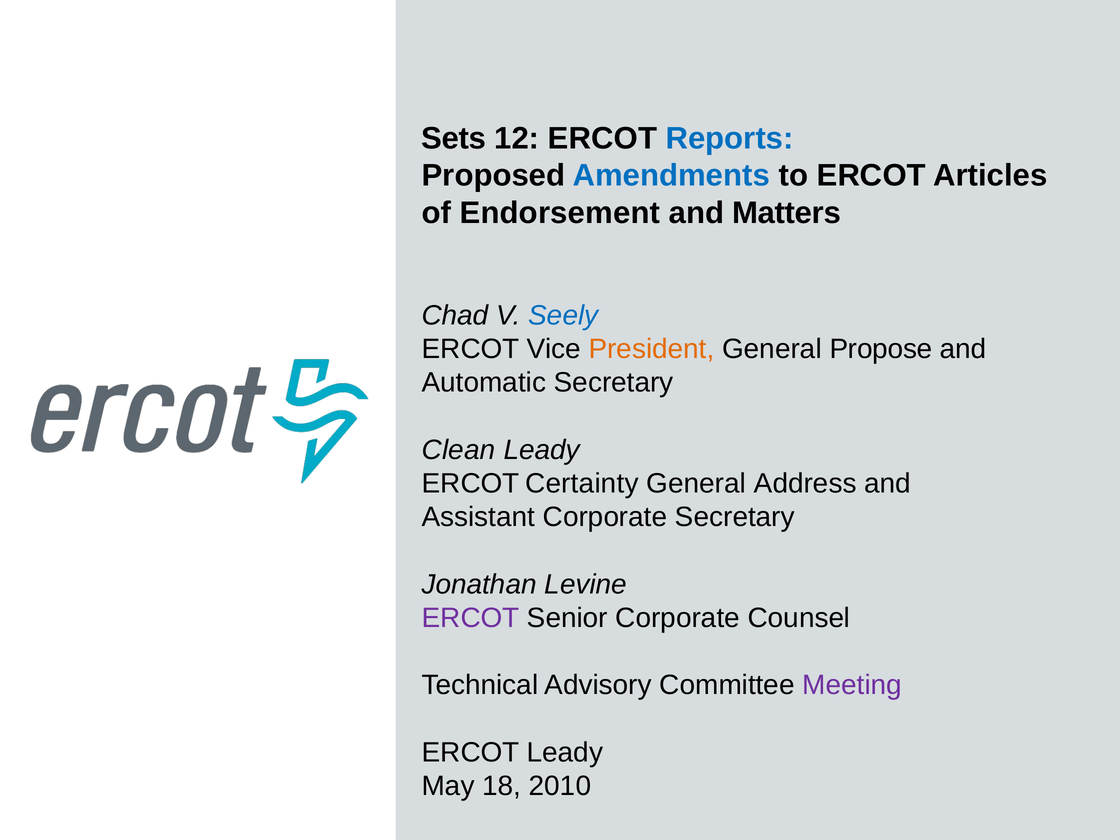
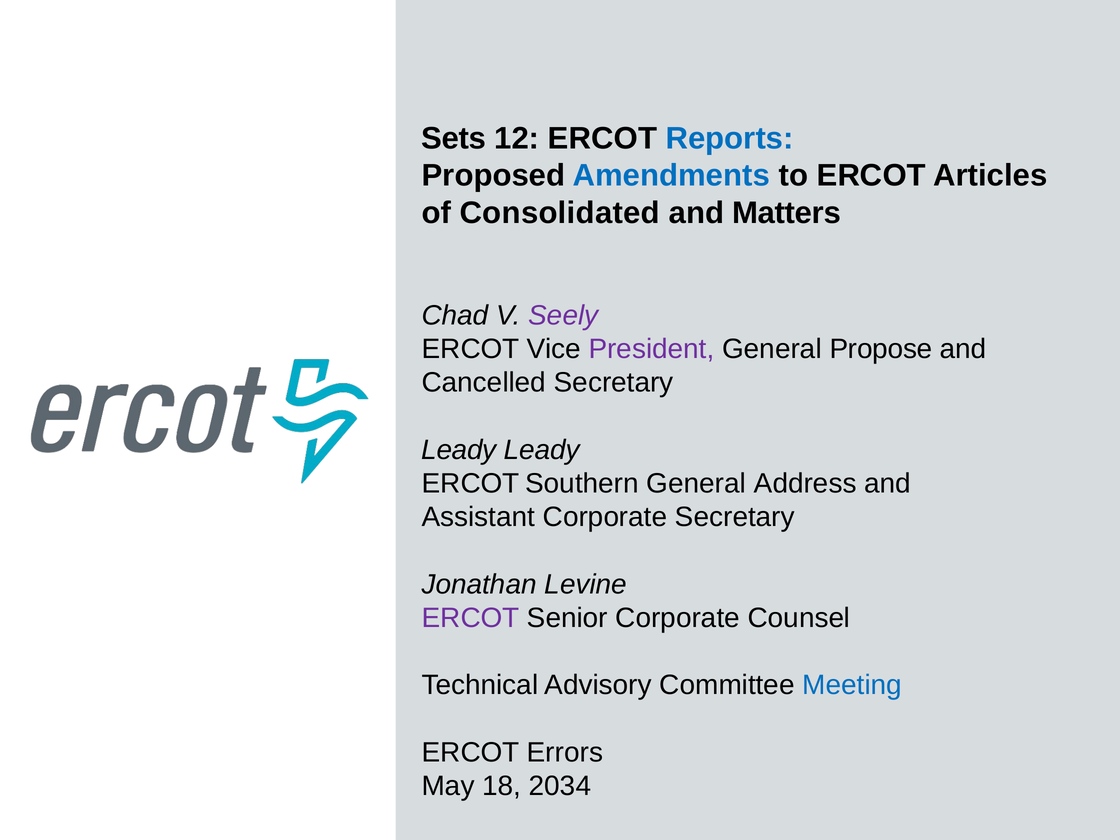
Endorsement: Endorsement -> Consolidated (560, 213)
Seely colour: blue -> purple (563, 316)
President colour: orange -> purple (652, 349)
Automatic: Automatic -> Cancelled (484, 383)
Clean: Clean -> Leady (459, 450)
Certainty: Certainty -> Southern (582, 484)
Meeting colour: purple -> blue (852, 685)
ERCOT Leady: Leady -> Errors (565, 752)
2010: 2010 -> 2034 (560, 786)
